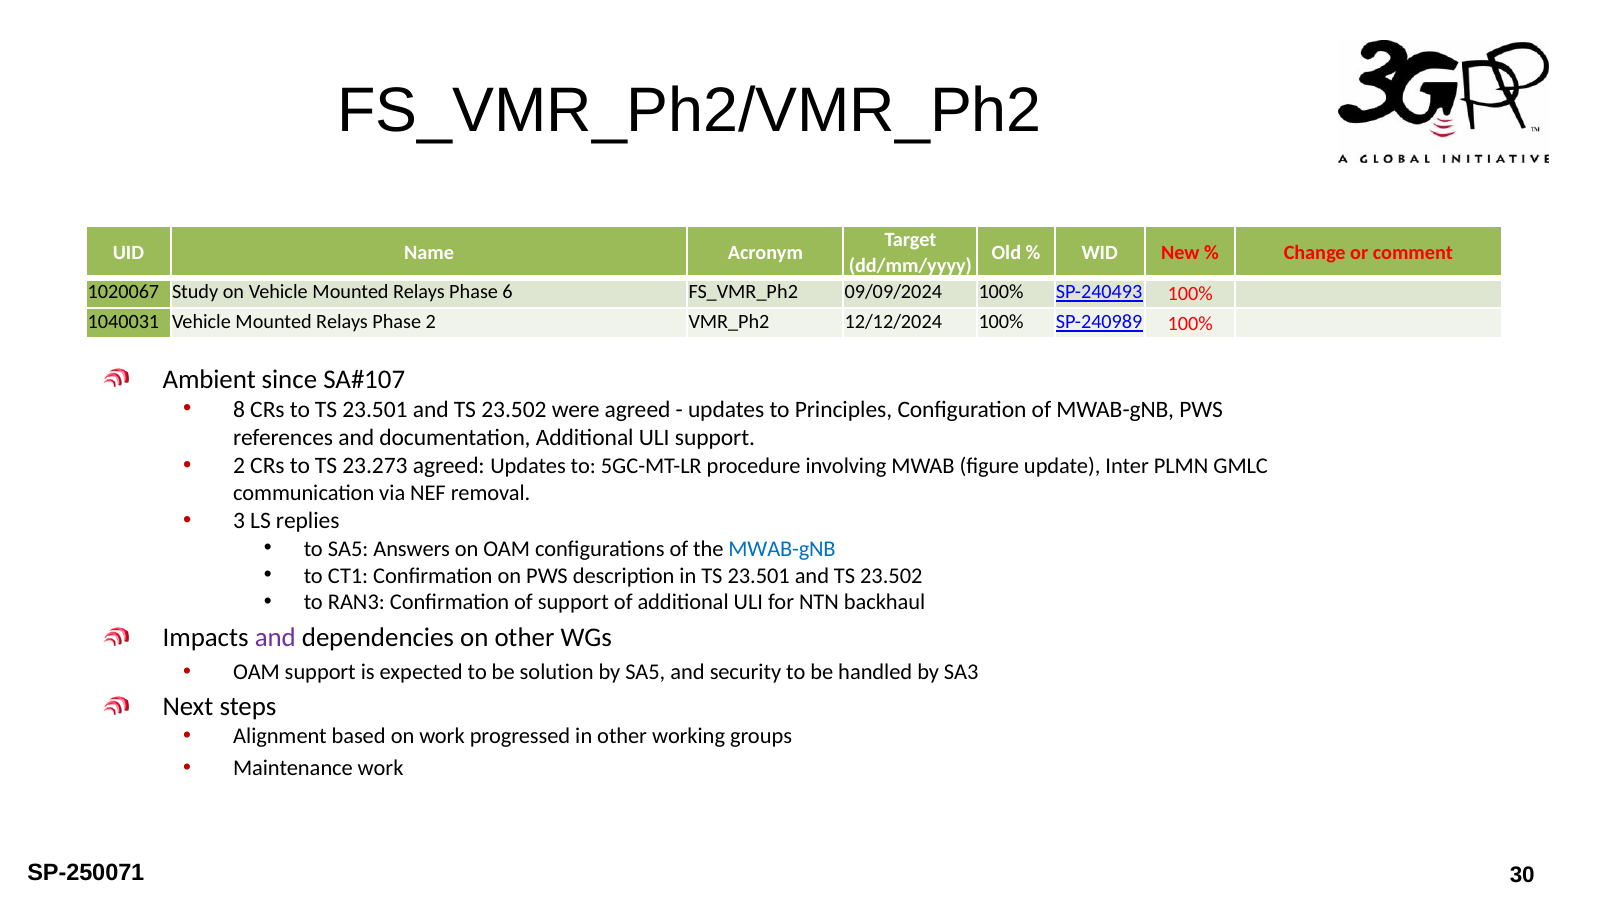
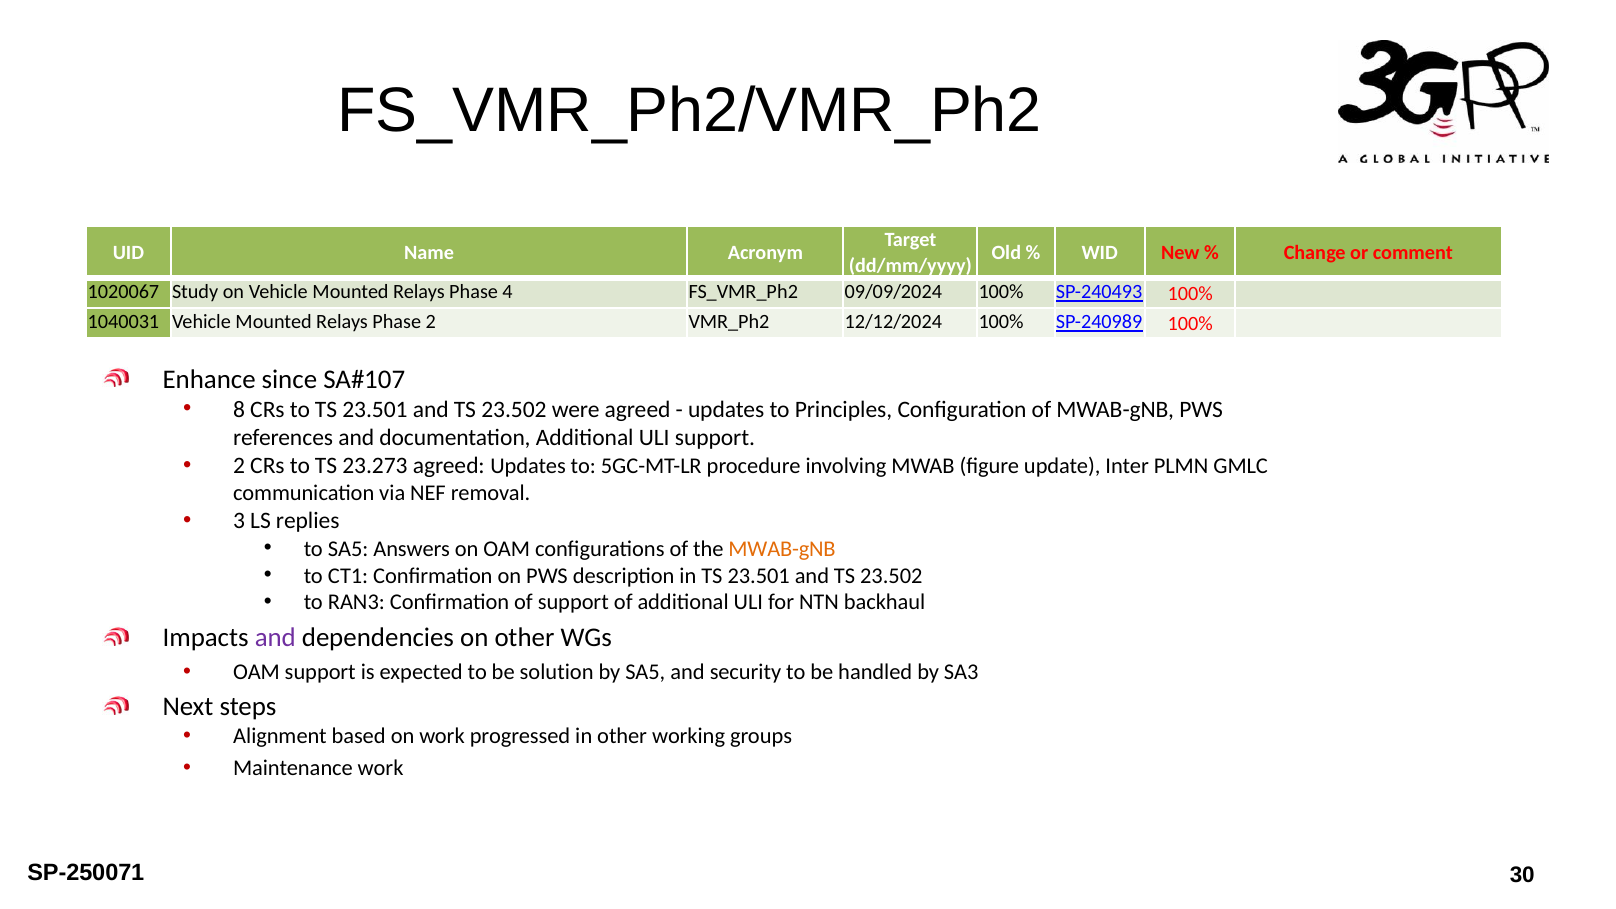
6: 6 -> 4 (508, 292)
Ambient: Ambient -> Enhance (209, 379)
MWAB-gNB colour: blue -> orange (782, 549)
